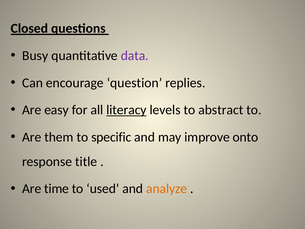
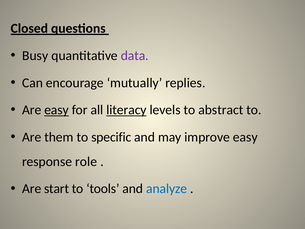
question: question -> mutually (134, 83)
easy underline: none -> present (57, 110)
improve onto: onto -> easy (245, 137)
title: title -> role (86, 161)
time: time -> start (57, 189)
used: used -> tools (103, 189)
analyze colour: orange -> blue (167, 189)
